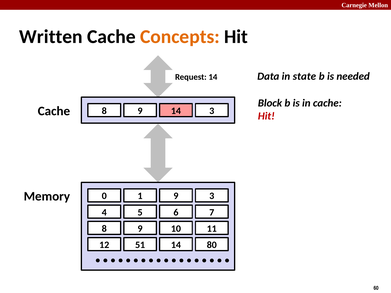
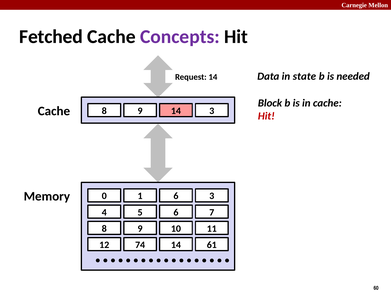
Written: Written -> Fetched (51, 37)
Concepts colour: orange -> purple (180, 37)
1 9: 9 -> 6 (176, 196)
51: 51 -> 74 (140, 245)
80: 80 -> 61 (212, 245)
